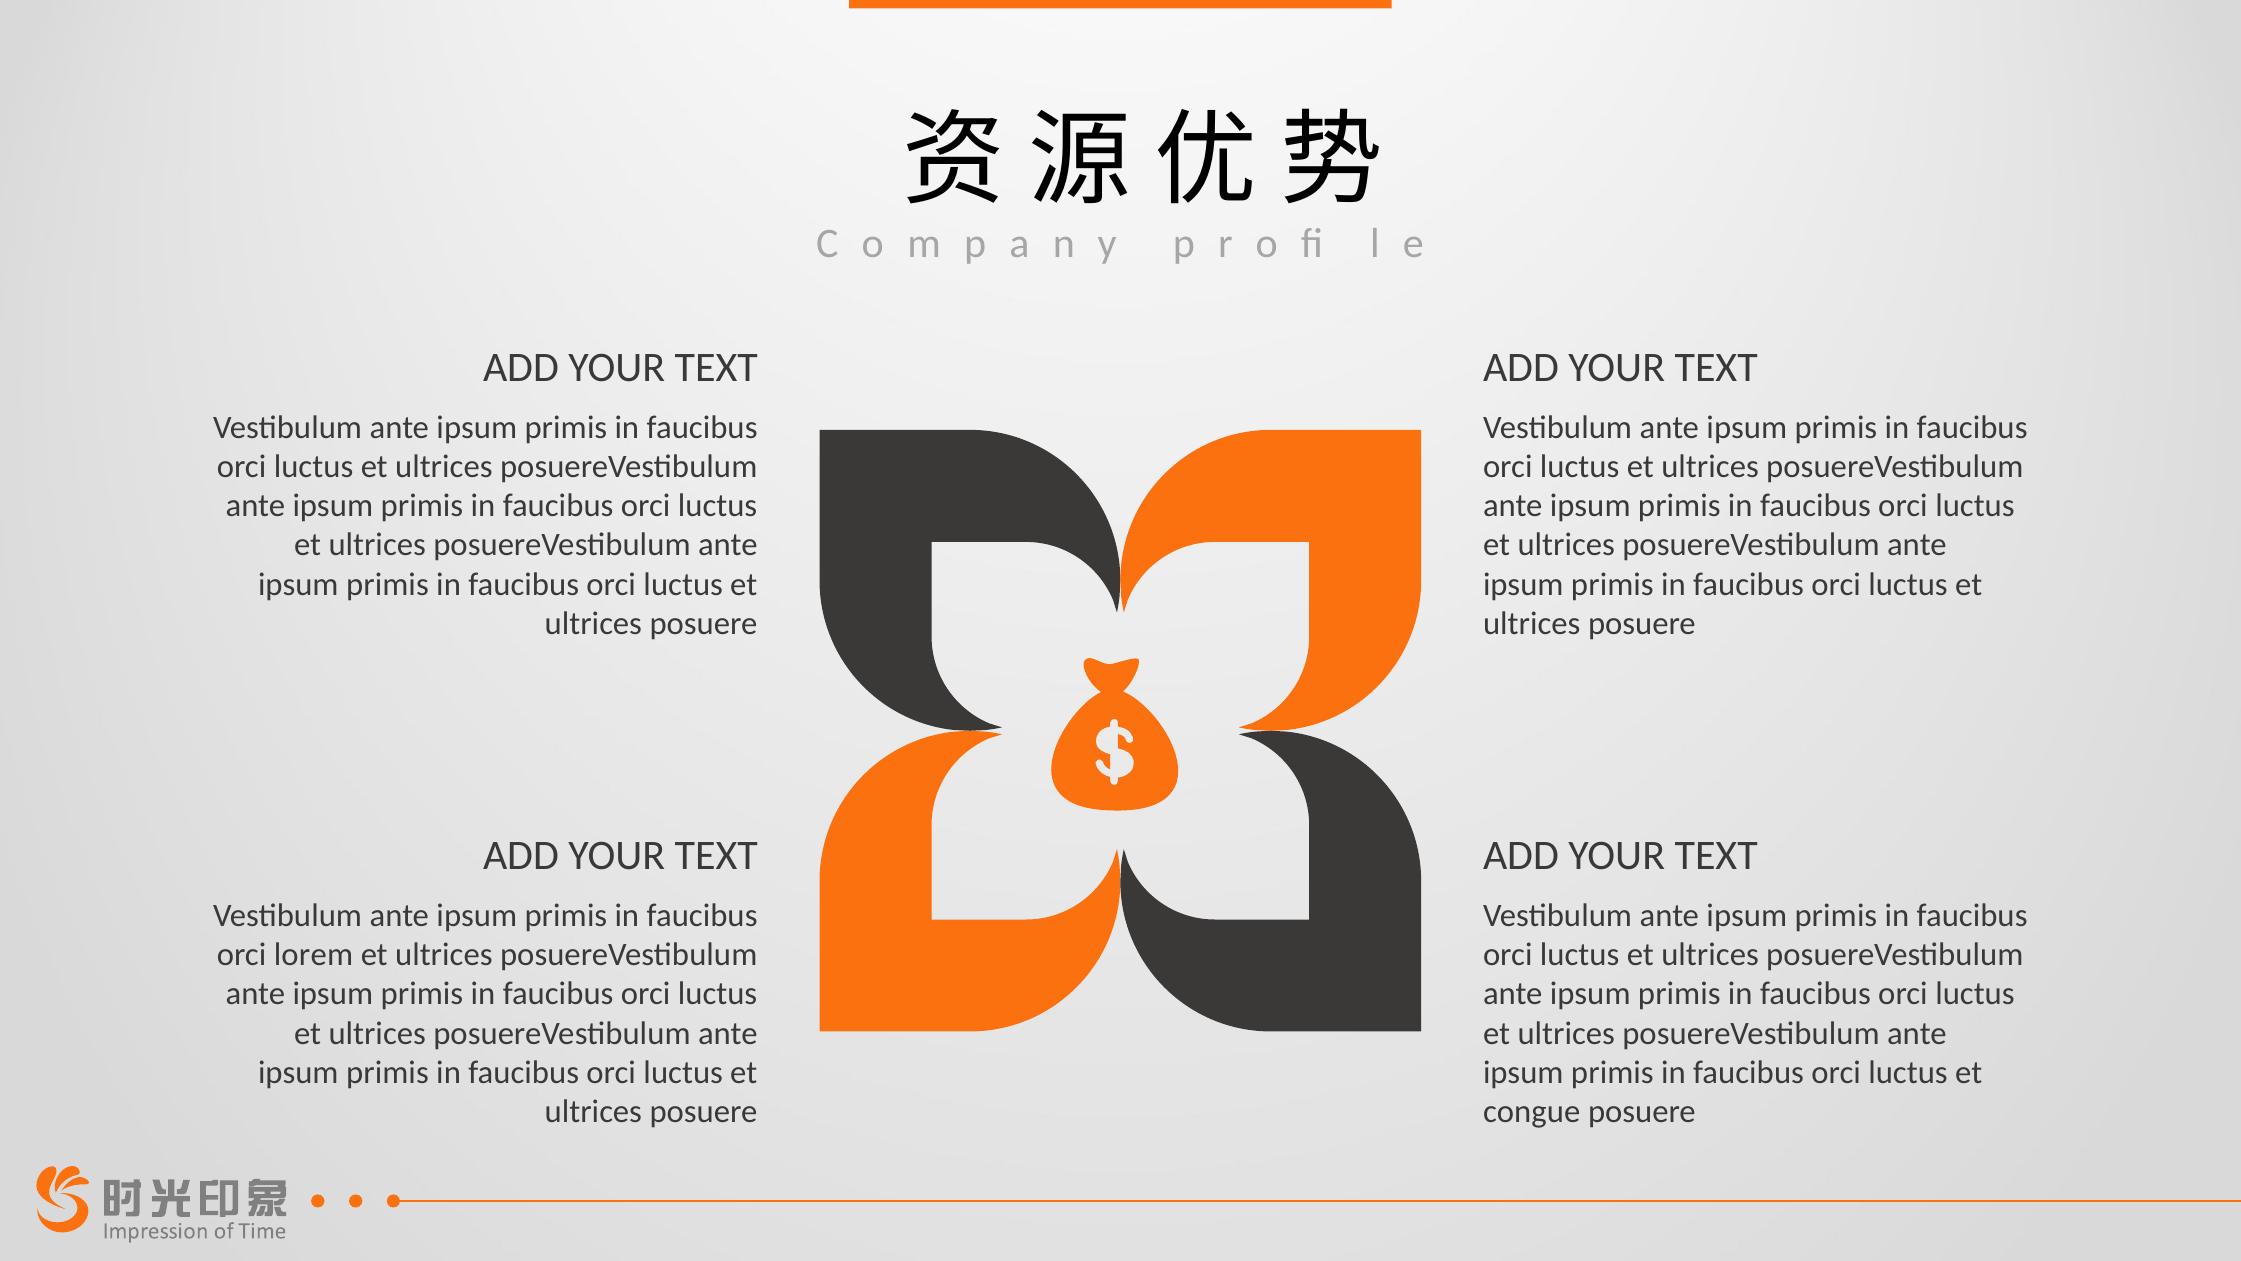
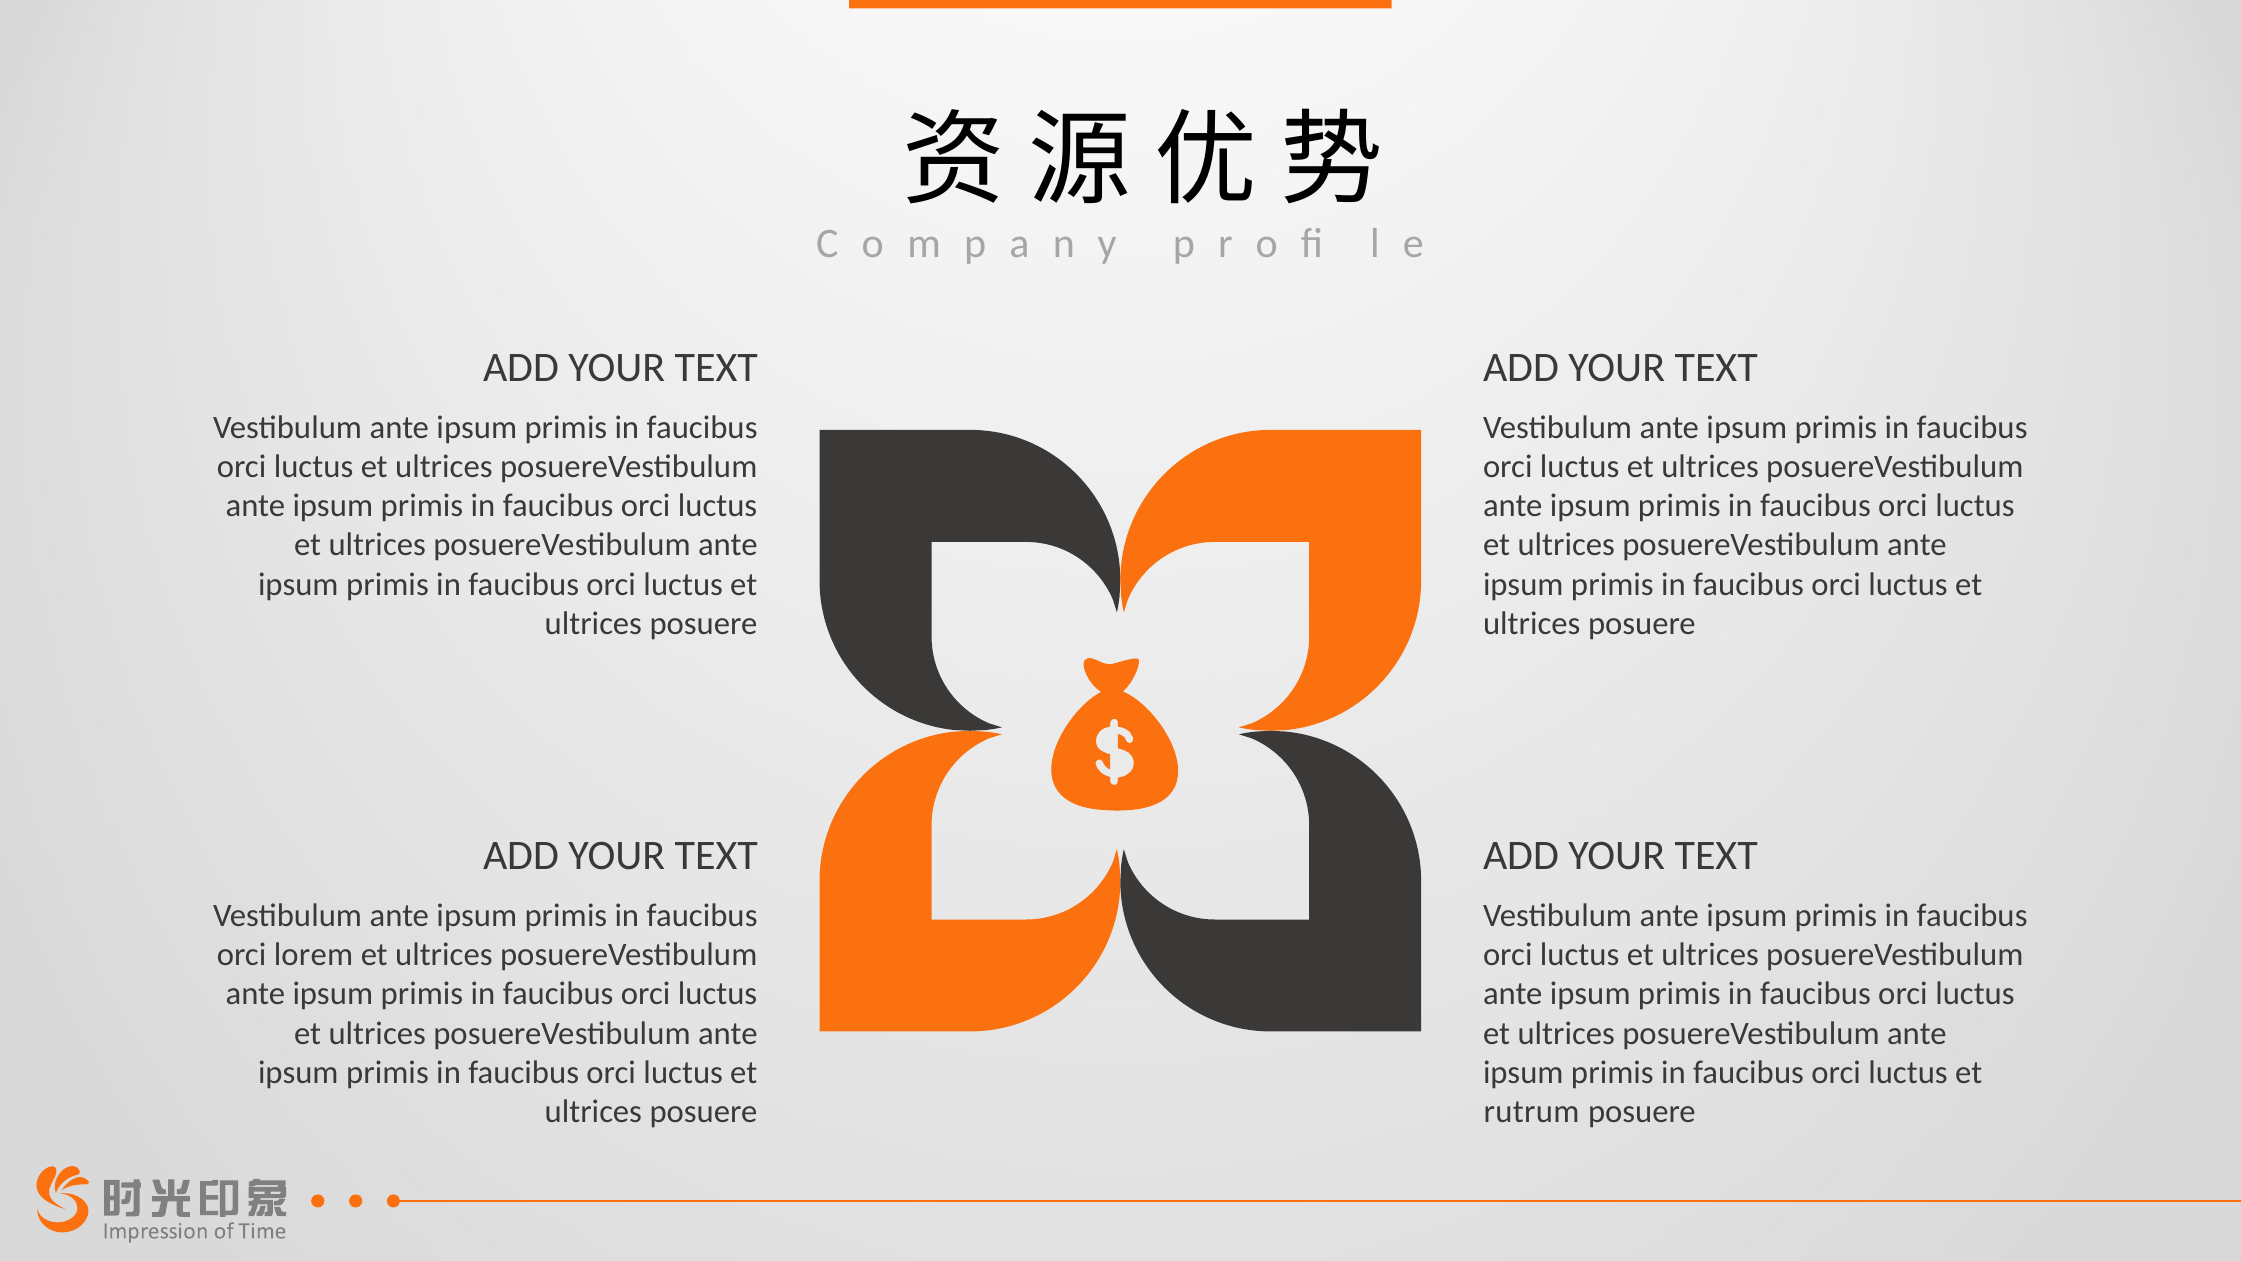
congue: congue -> rutrum (1532, 1111)
